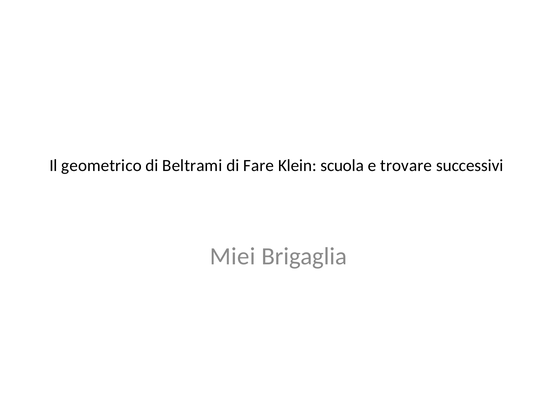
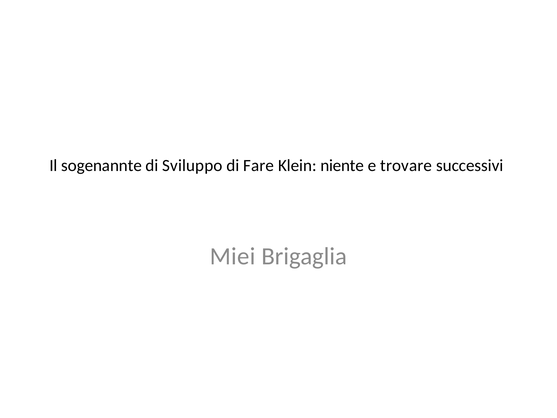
geometrico: geometrico -> sogenannte (102, 166)
Beltrami: Beltrami -> Sviluppo (192, 166)
scuola: scuola -> niente (342, 166)
